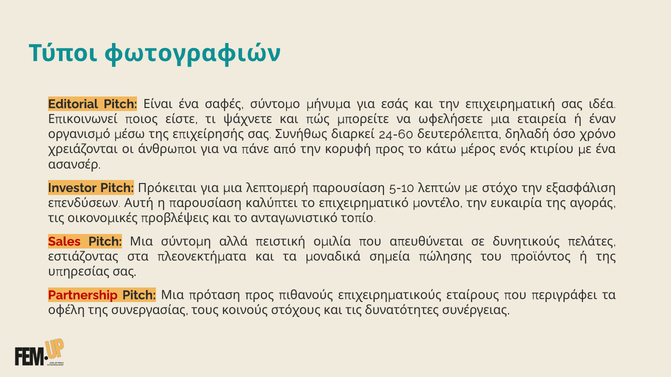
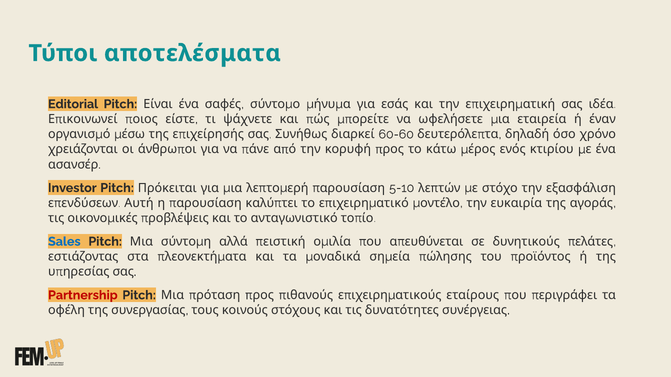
φωτογραφιών: φωτογραφιών -> αποτελέσματα (192, 53)
24-60: 24-60 -> 60-60 (396, 134)
Sales colour: red -> blue (64, 242)
